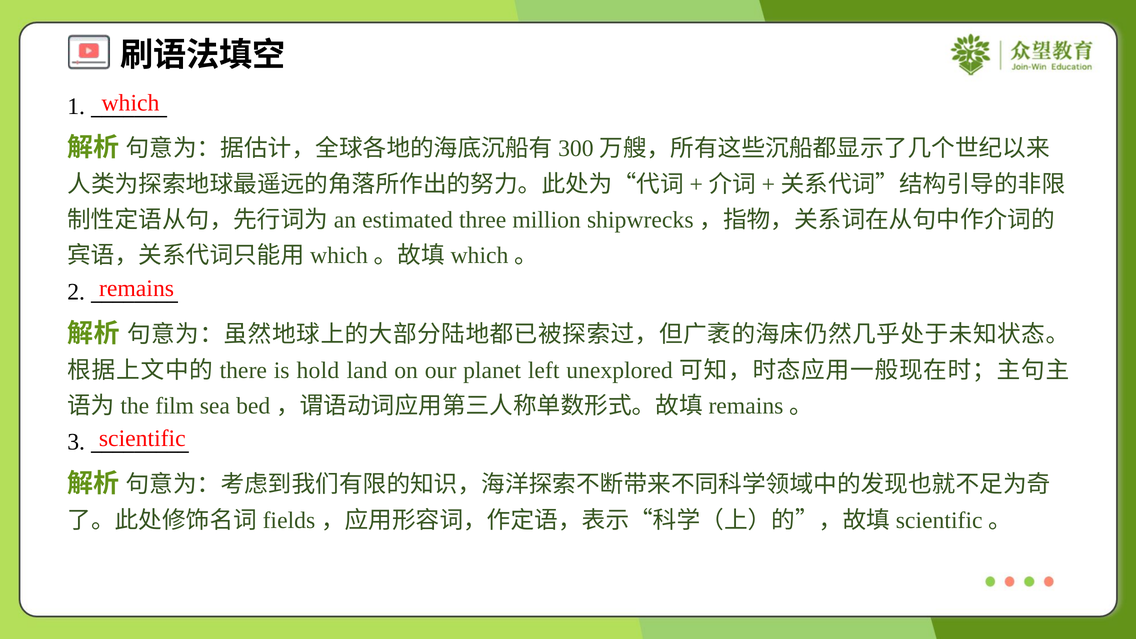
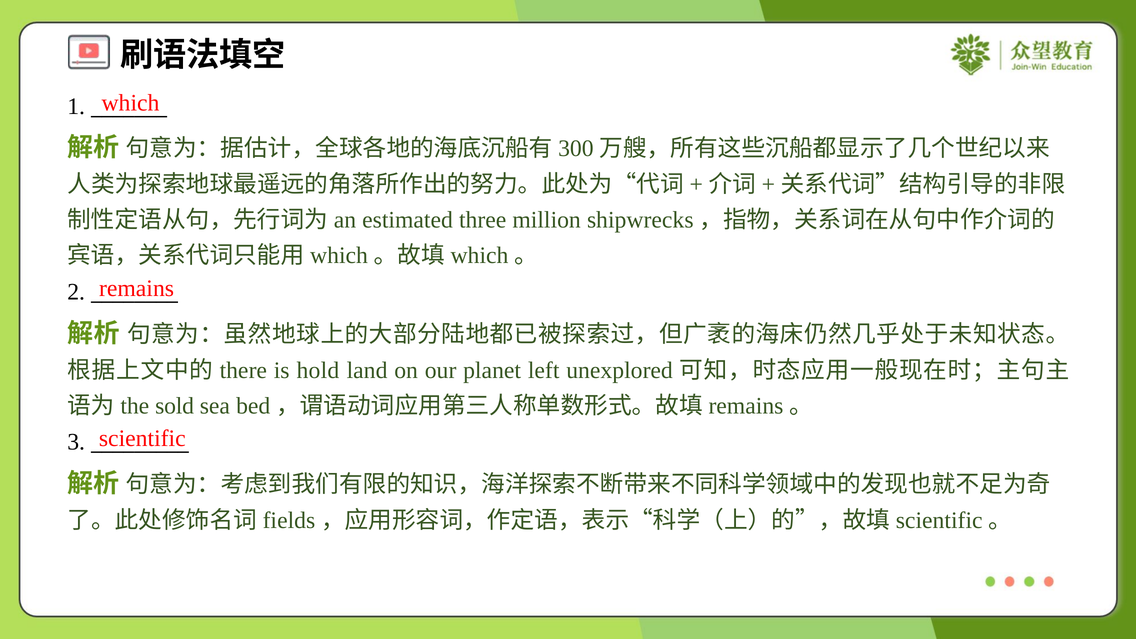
film: film -> sold (175, 406)
